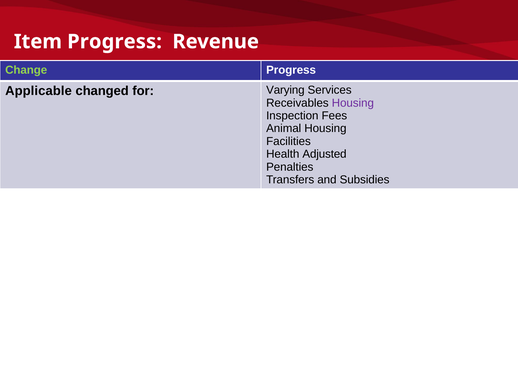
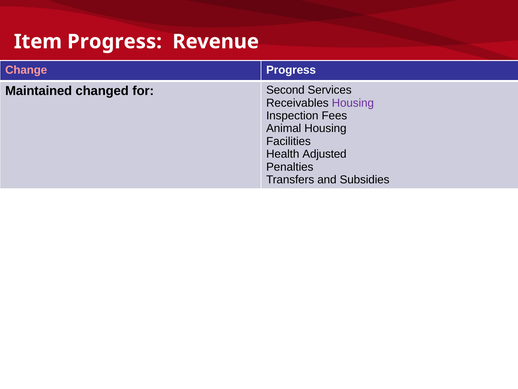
Change colour: light green -> pink (26, 70)
Applicable: Applicable -> Maintained (39, 91)
Varying: Varying -> Second (285, 90)
